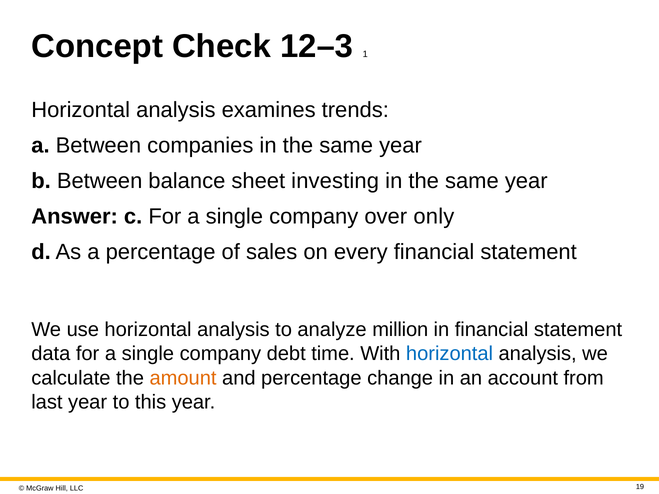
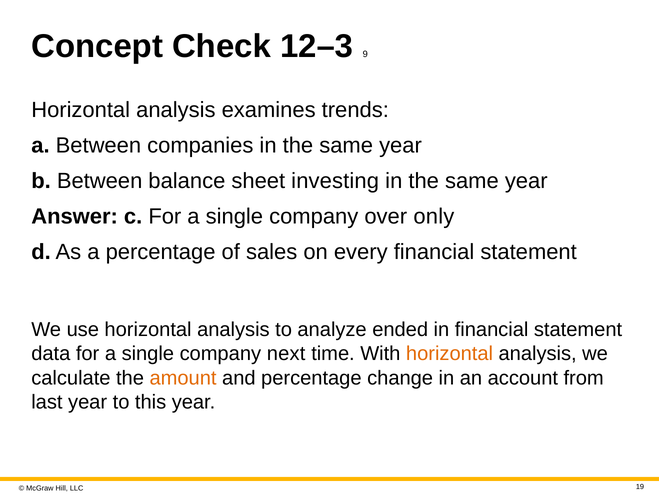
1: 1 -> 9 (365, 54)
million: million -> ended (400, 330)
debt: debt -> next (286, 354)
horizontal colour: blue -> orange (450, 354)
